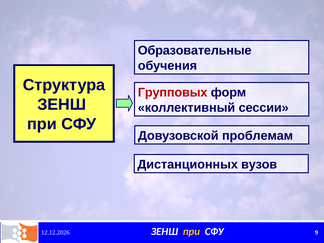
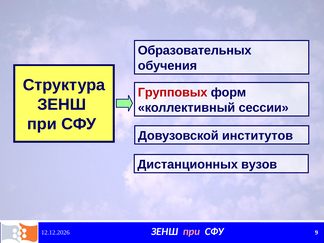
Образовательные: Образовательные -> Образовательных (195, 51)
проблемам: проблемам -> институтов (258, 136)
при colour: yellow -> pink (191, 232)
